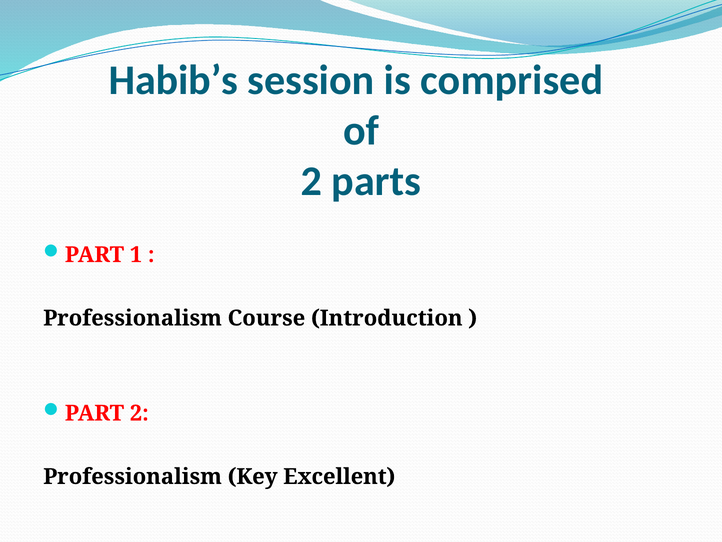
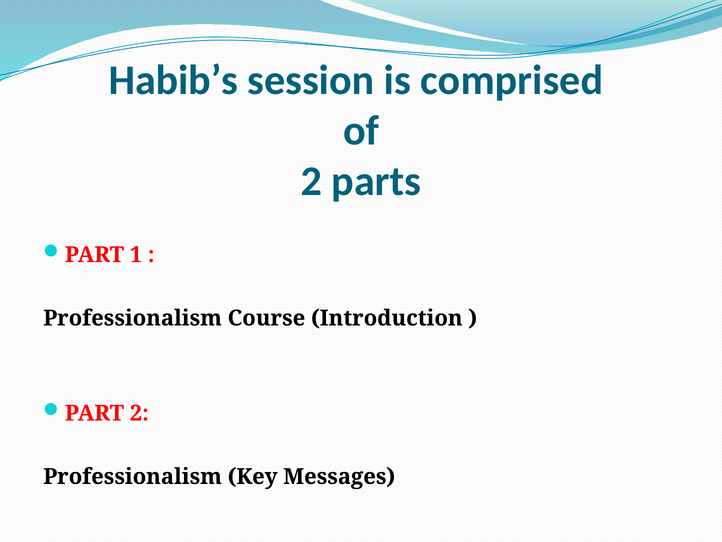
Excellent: Excellent -> Messages (339, 476)
